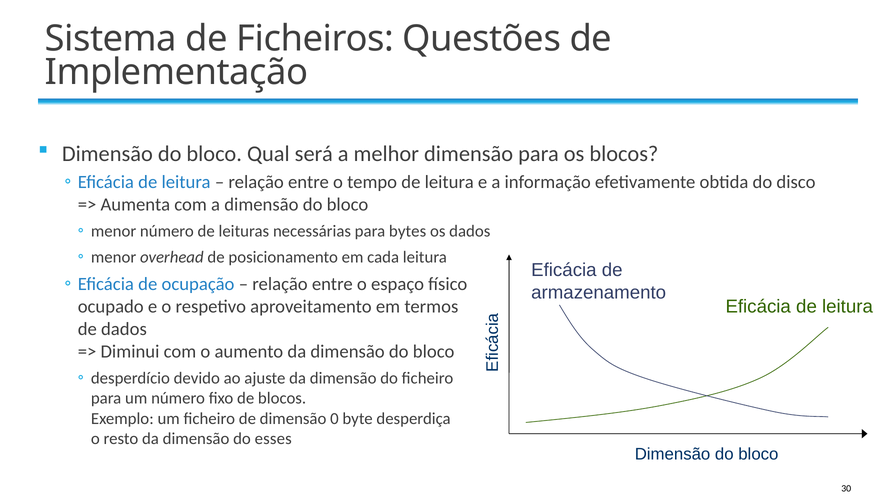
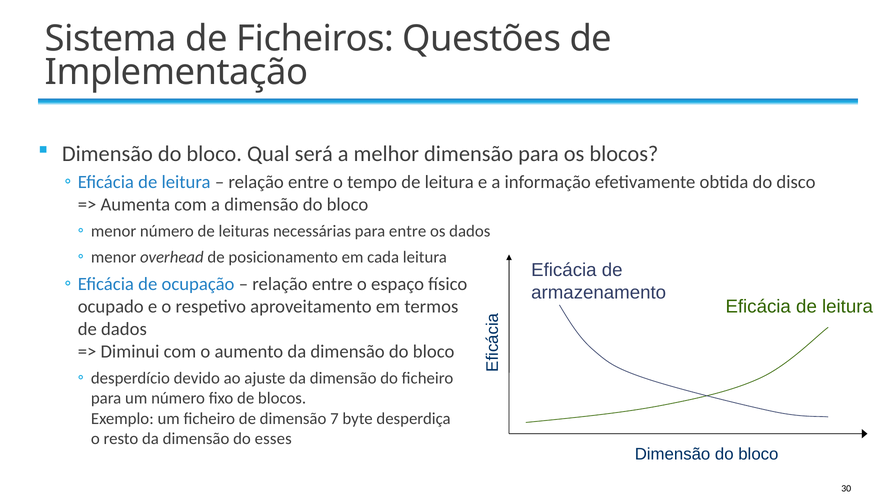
para bytes: bytes -> entre (408, 231)
0: 0 -> 7 (334, 419)
